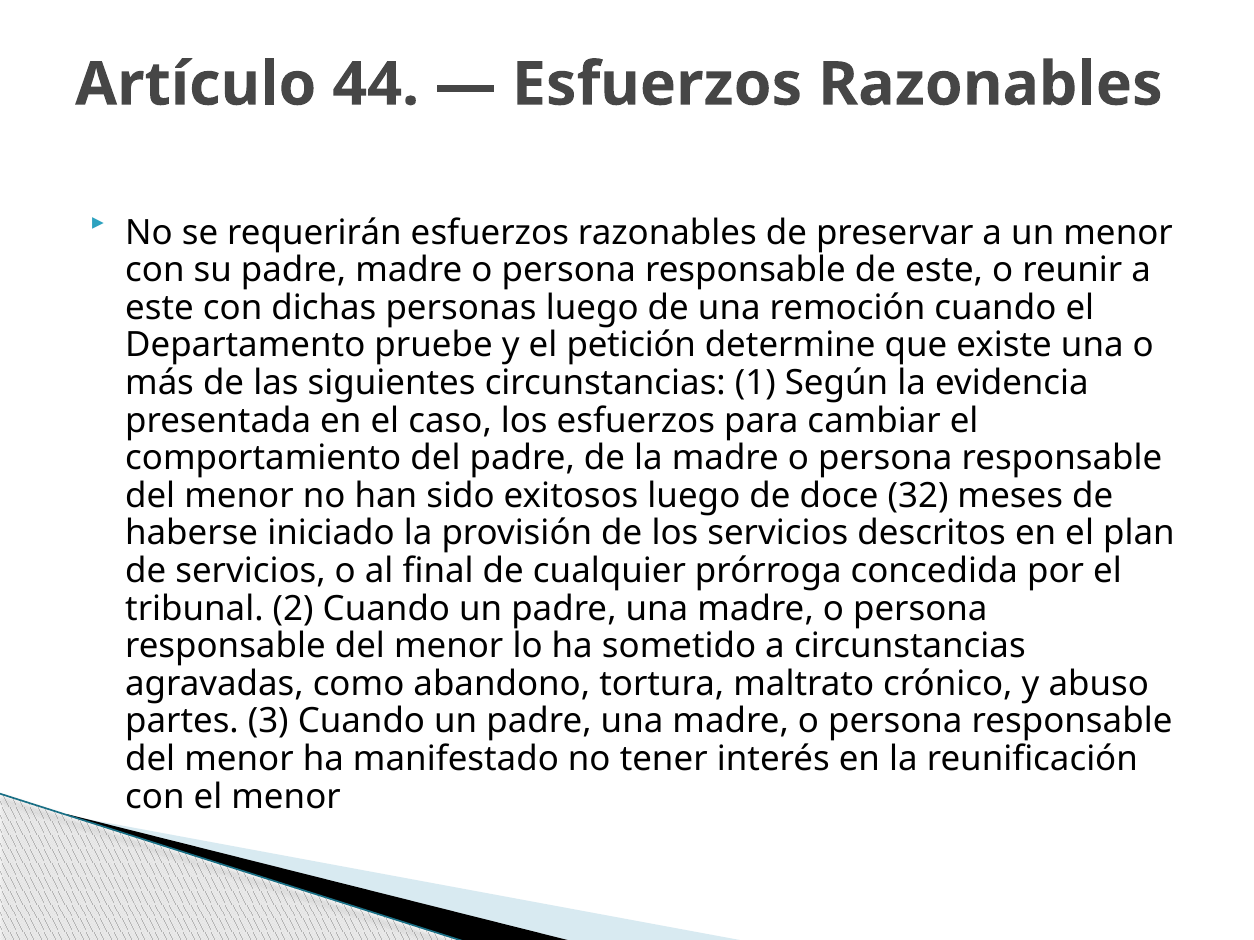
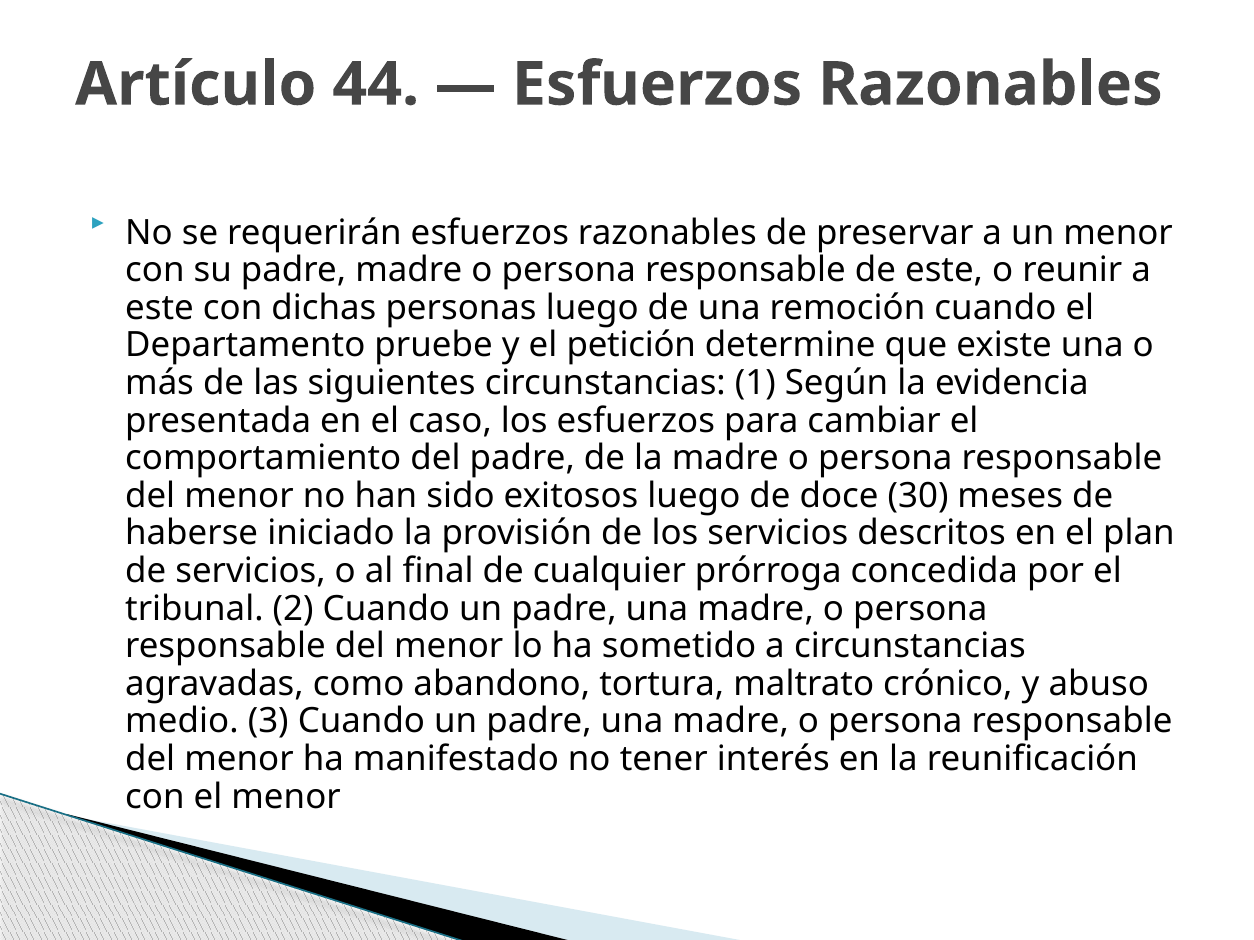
32: 32 -> 30 (918, 496)
partes: partes -> medio (182, 722)
